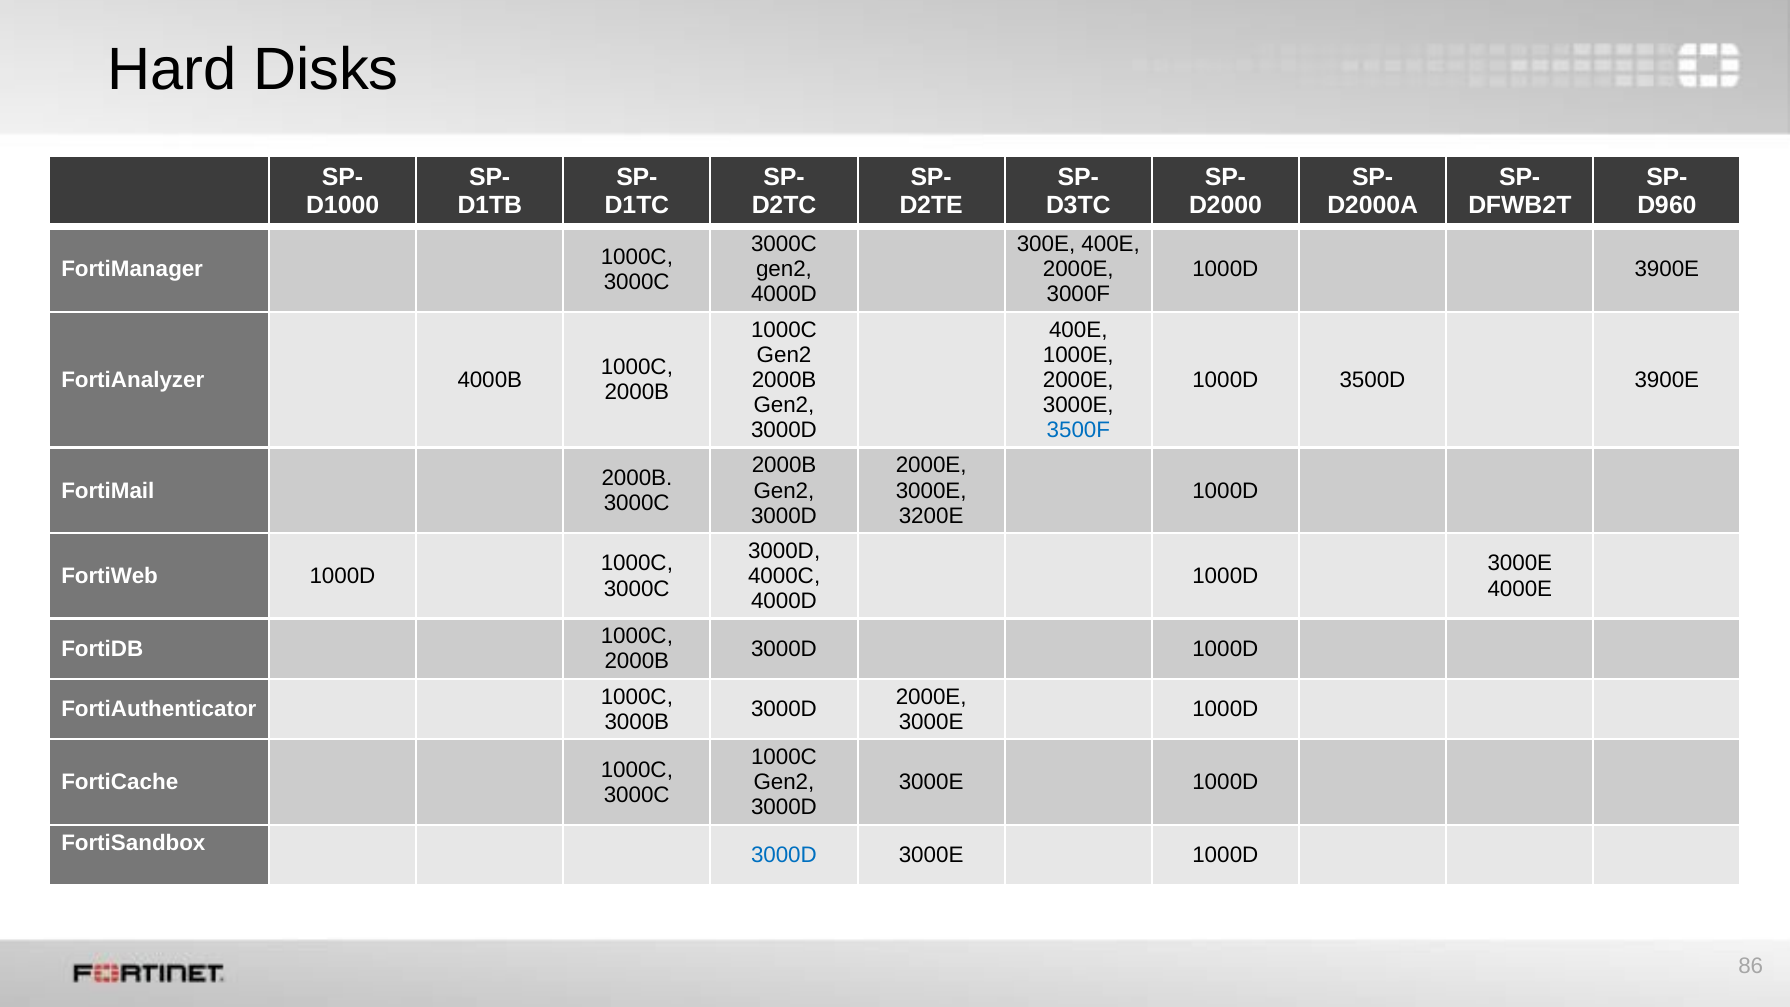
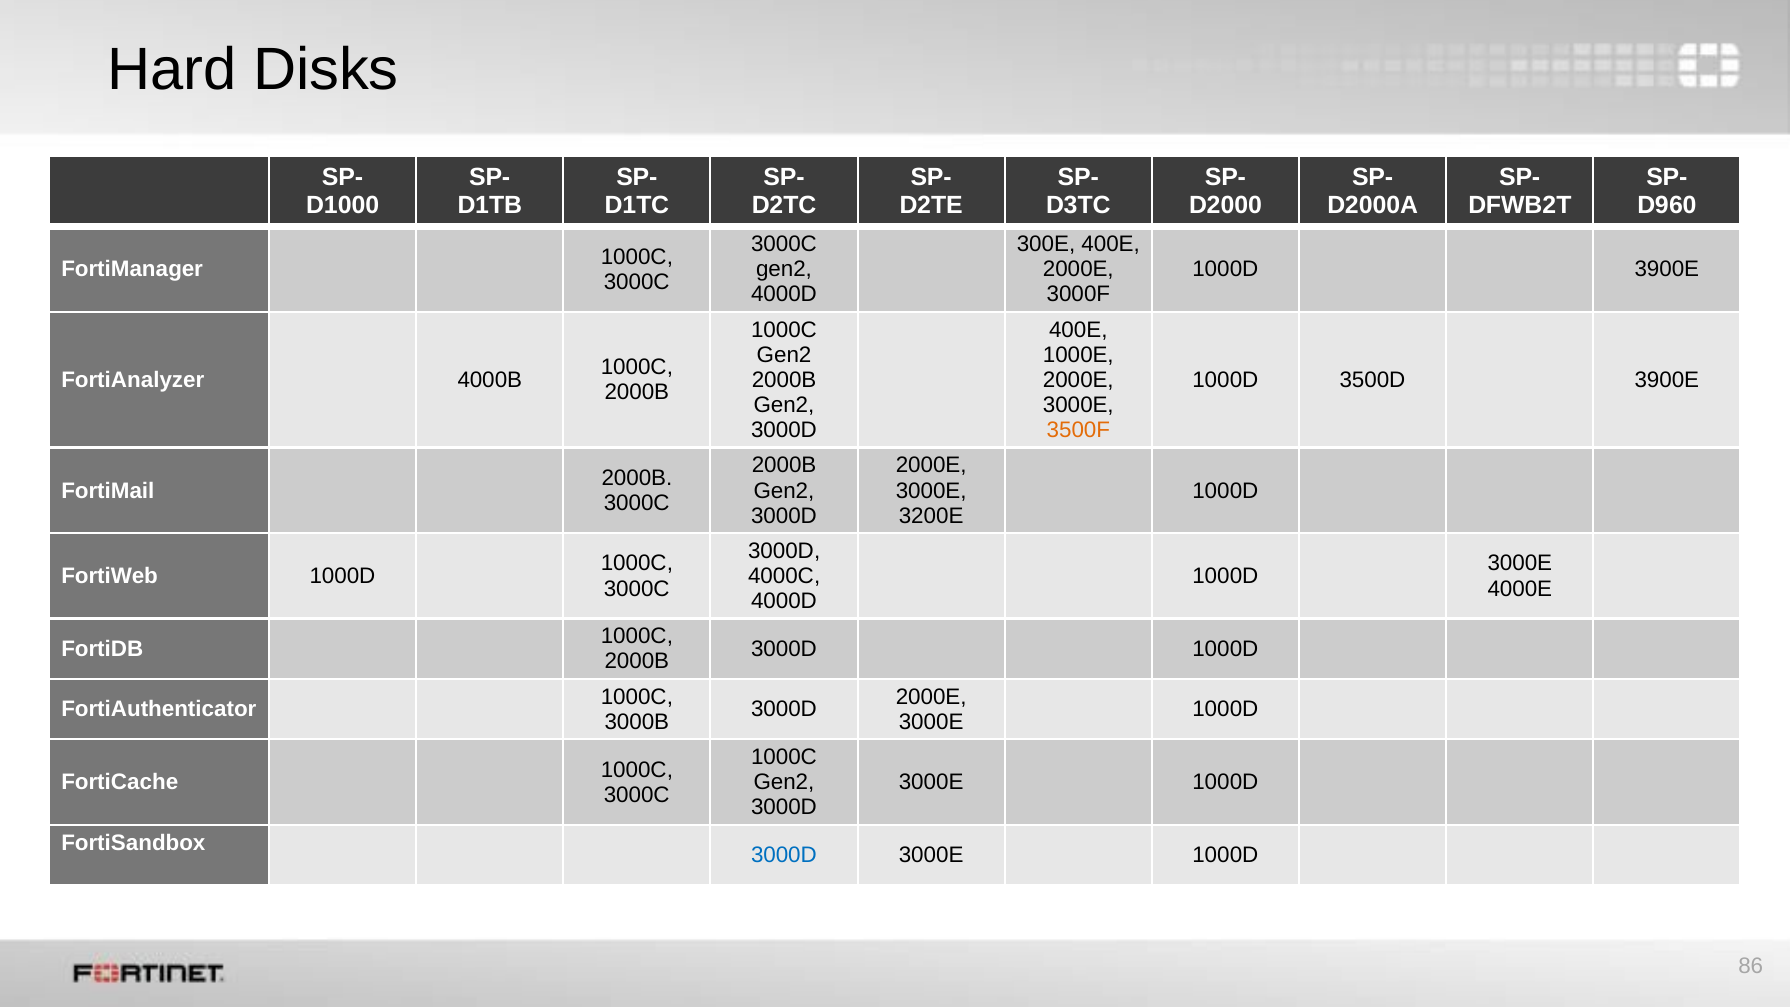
3500F colour: blue -> orange (1078, 430)
